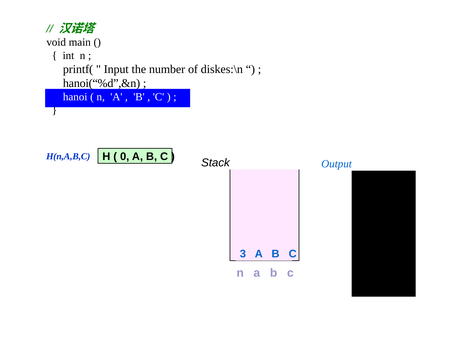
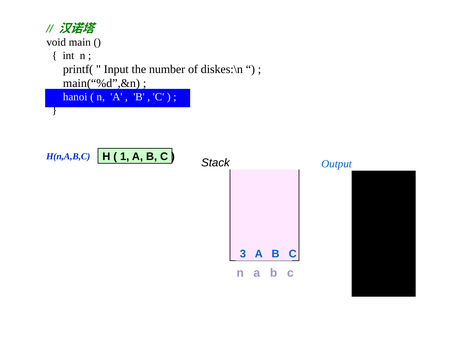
hanoi(“%d”,&n: hanoi(“%d”,&n -> main(“%d”,&n (101, 84)
0: 0 -> 1 (125, 157)
